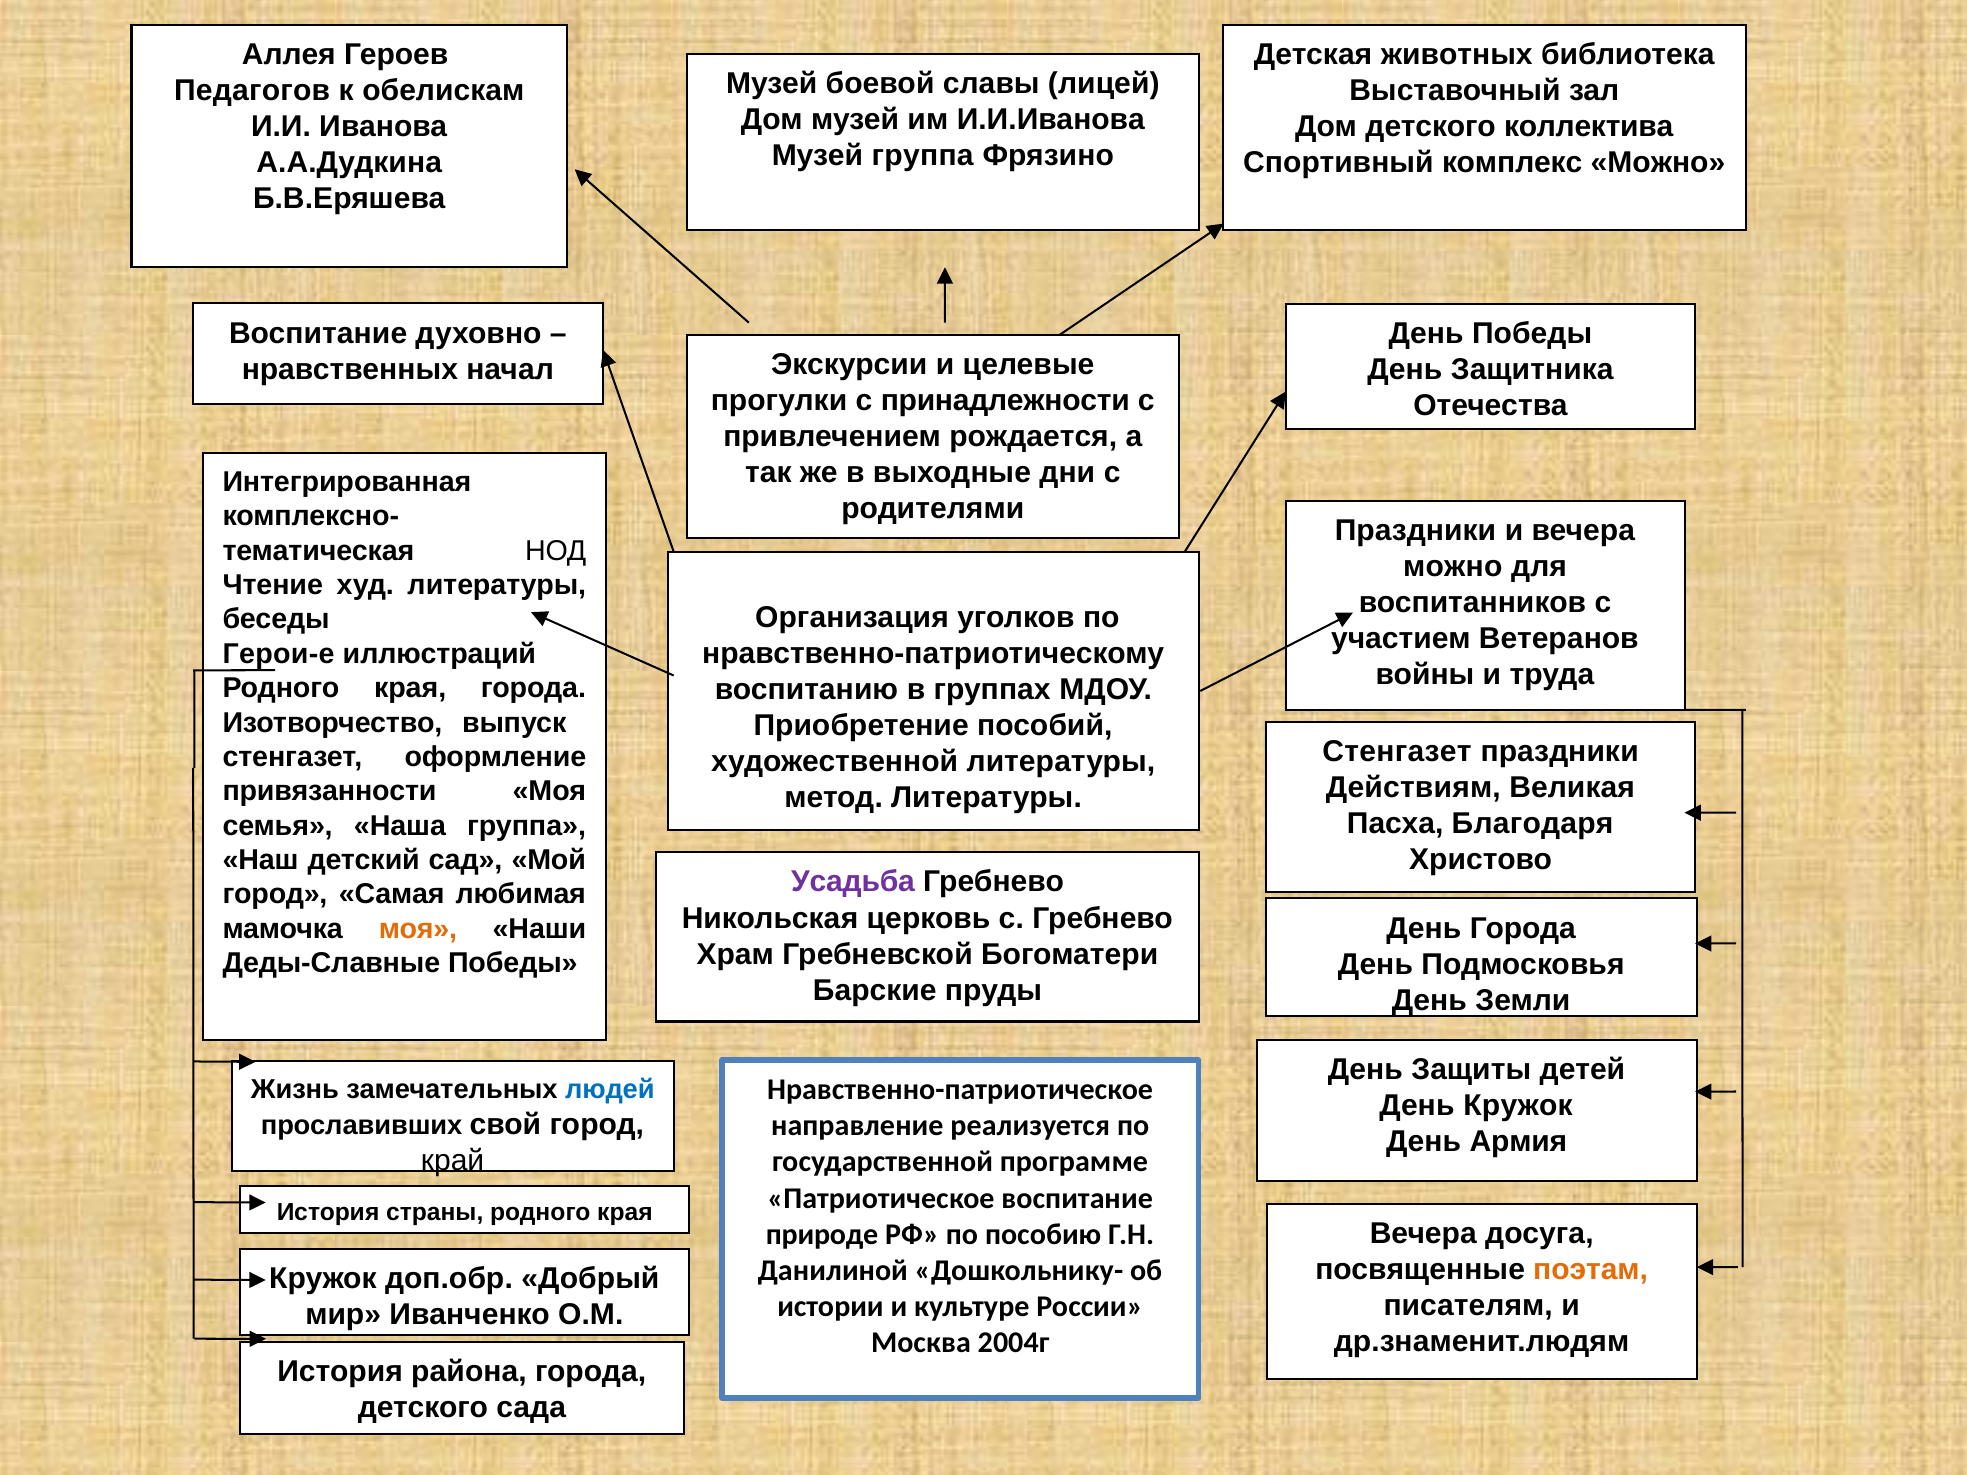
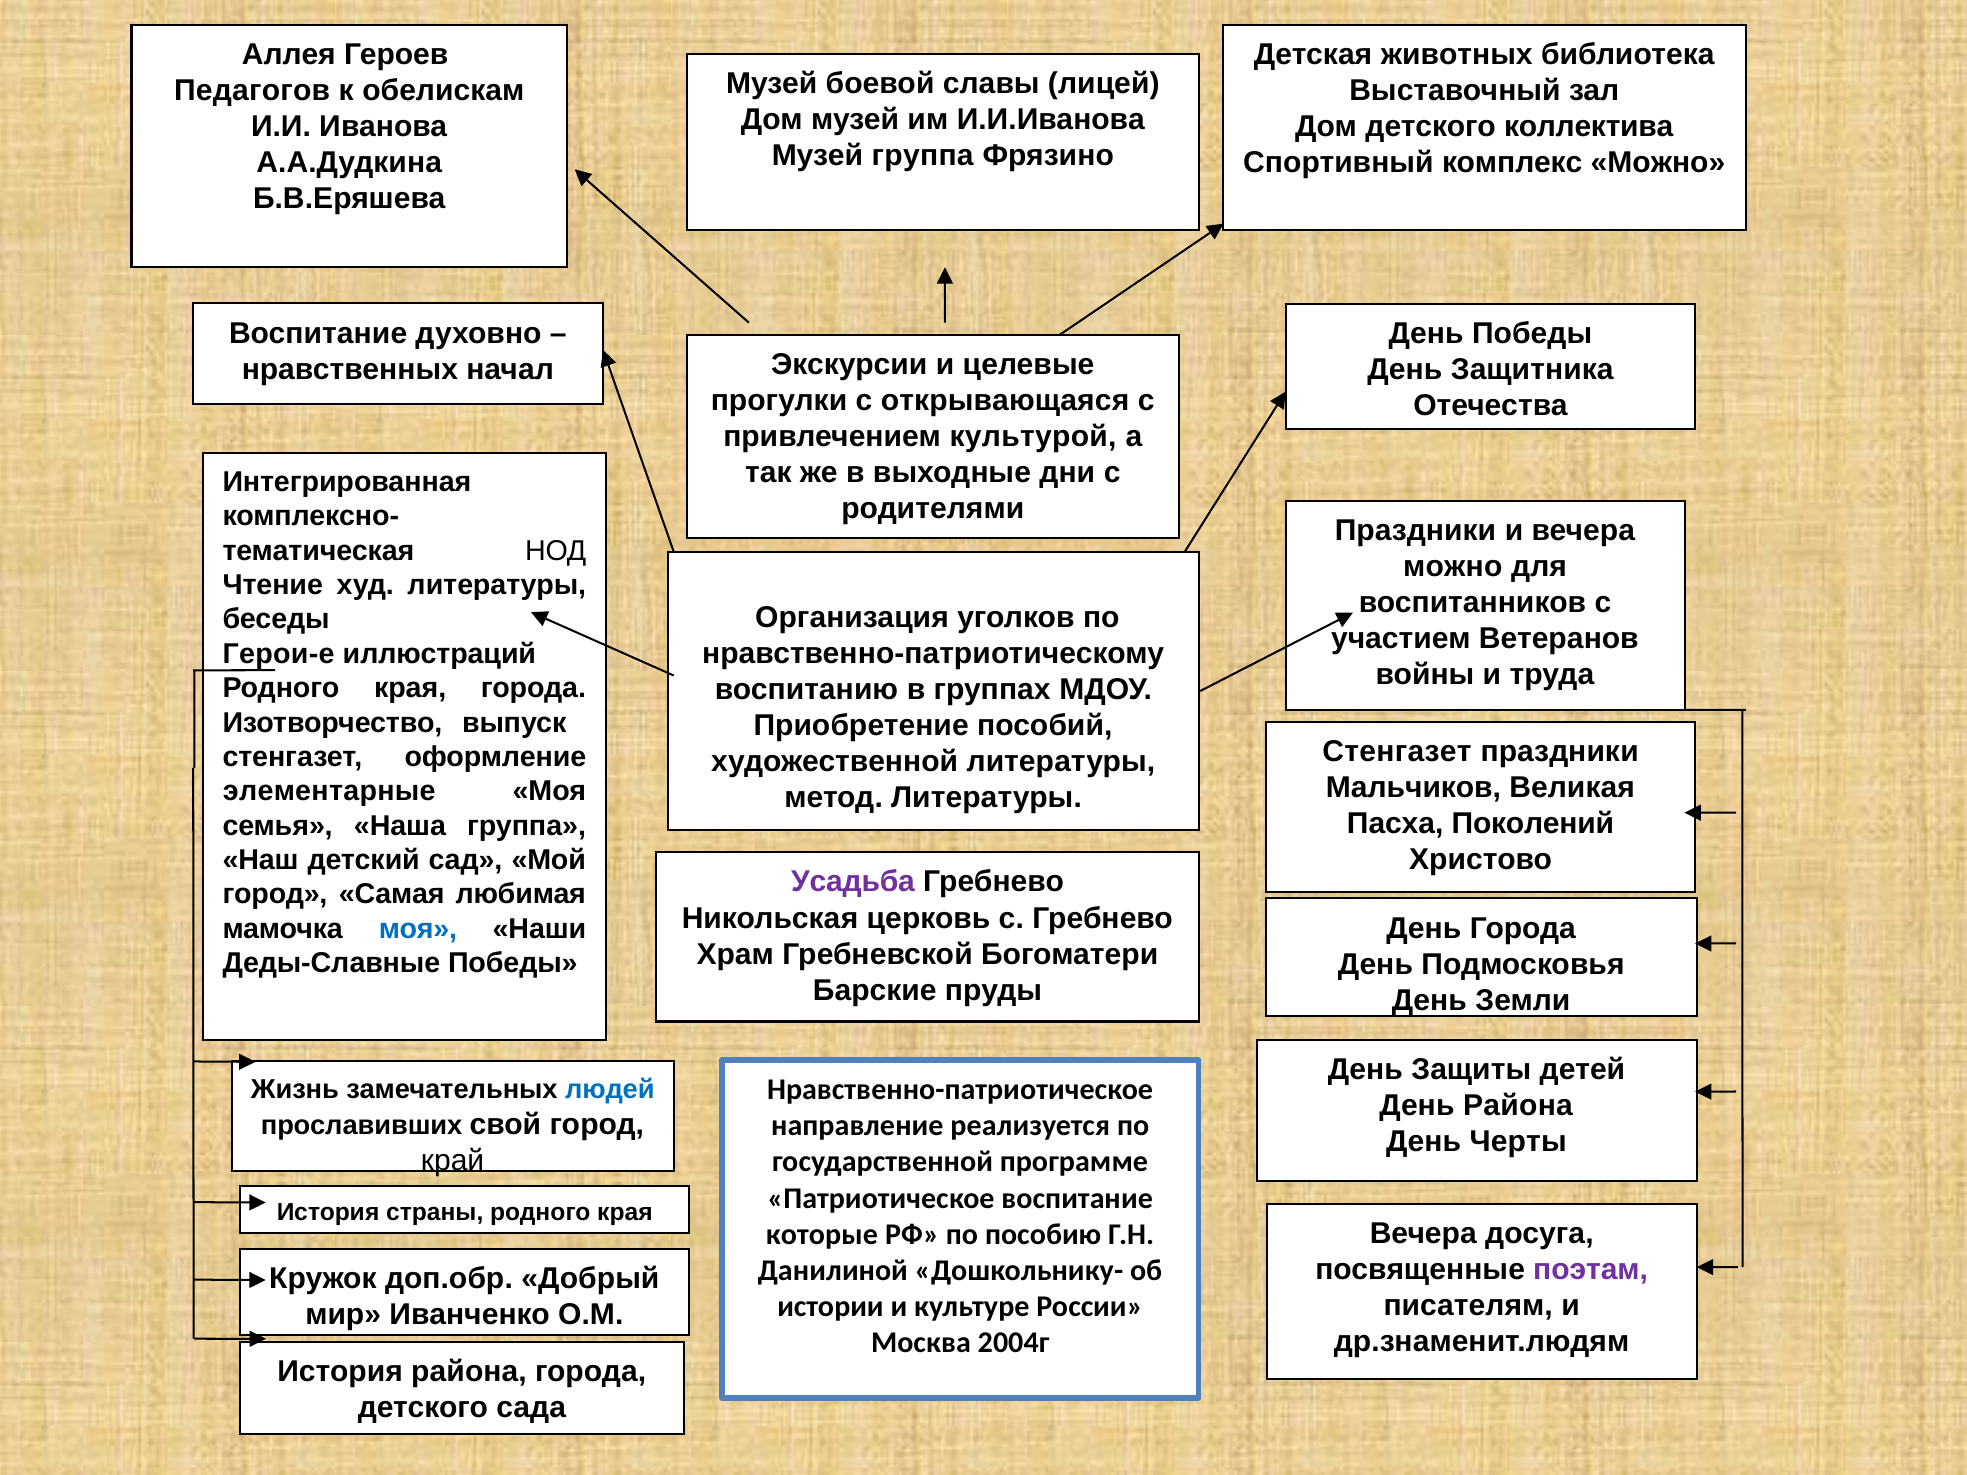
принадлежности: принадлежности -> открывающаяся (1005, 401)
рождается: рождается -> культурой (1033, 437)
Действиям: Действиям -> Мальчиков (1413, 788)
привязанности: привязанности -> элементарные (329, 791)
Благодаря: Благодаря -> Поколений (1533, 824)
моя colour: orange -> blue (418, 929)
День Кружок: Кружок -> Района (1518, 1106)
Армия: Армия -> Черты (1518, 1142)
природе: природе -> которые (822, 1234)
поэтам colour: orange -> purple (1591, 1270)
